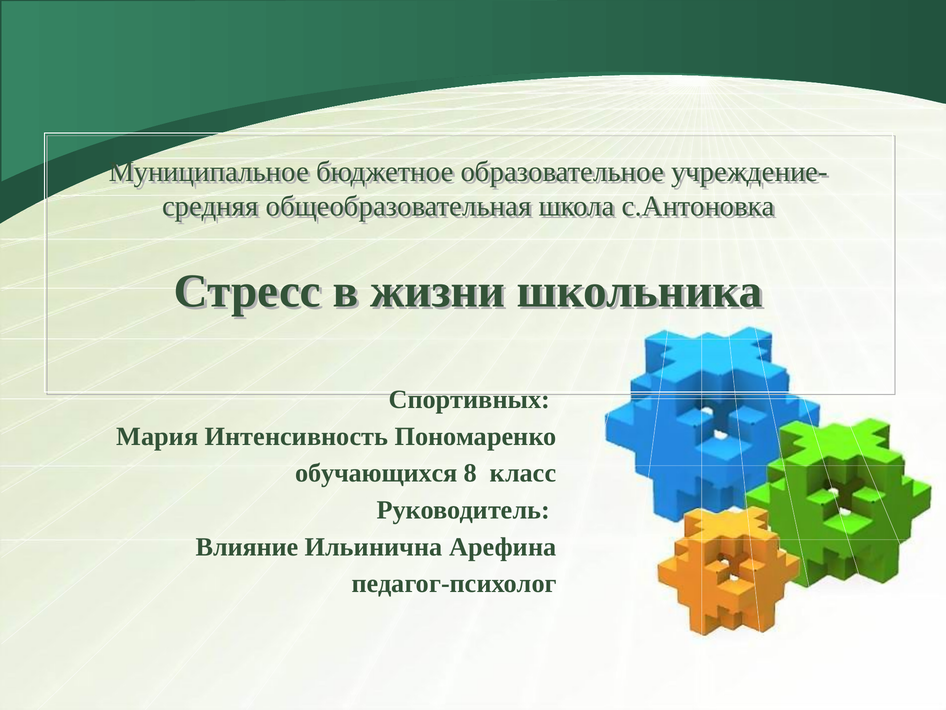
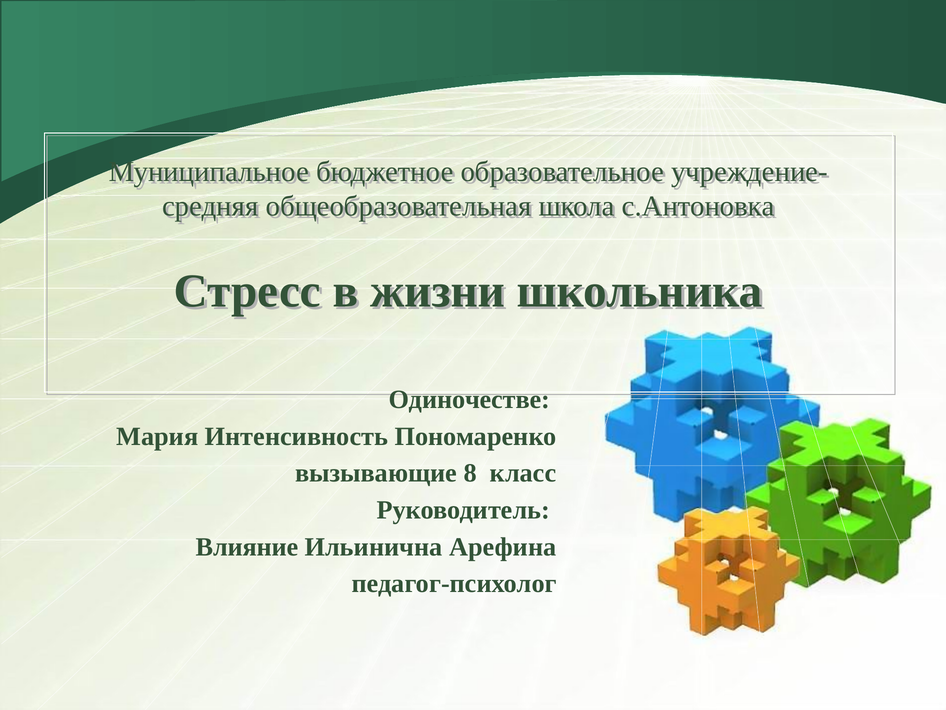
Спортивных: Спортивных -> Одиночестве (469, 399)
обучающихся: обучающихся -> вызывающие (376, 473)
